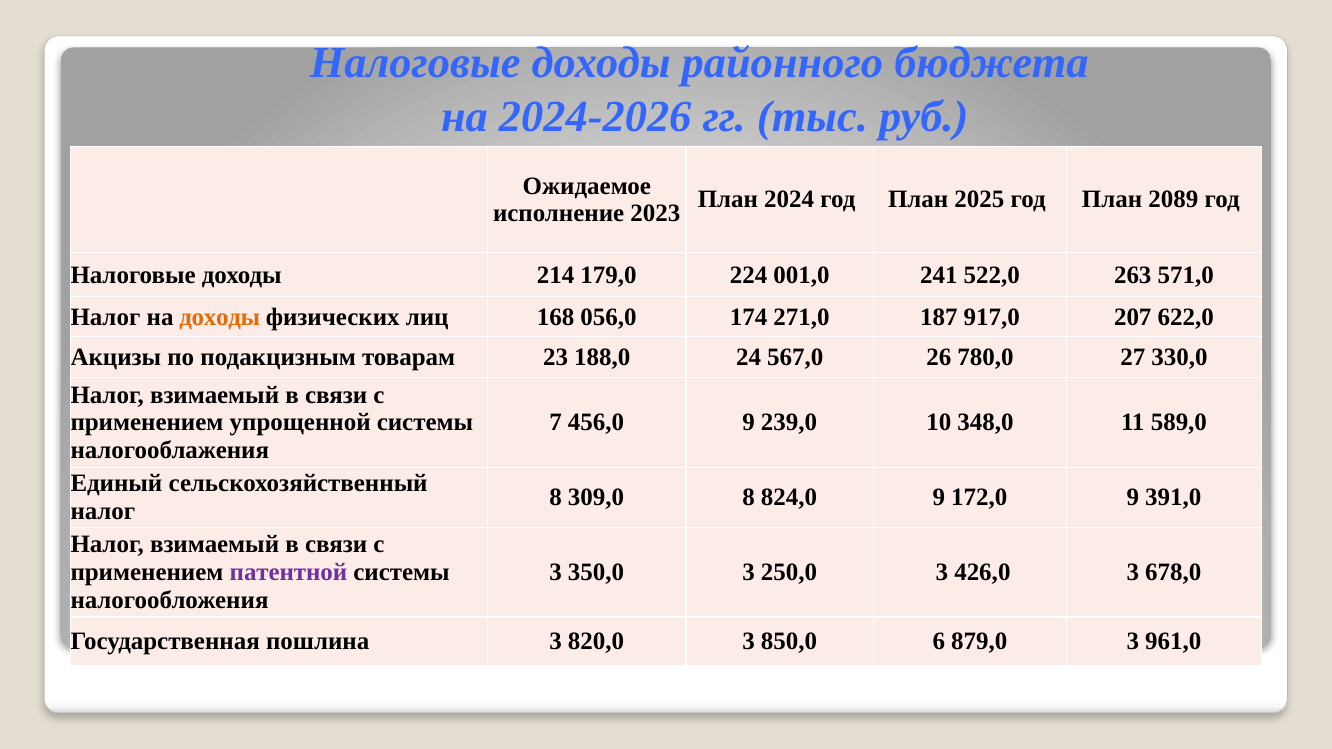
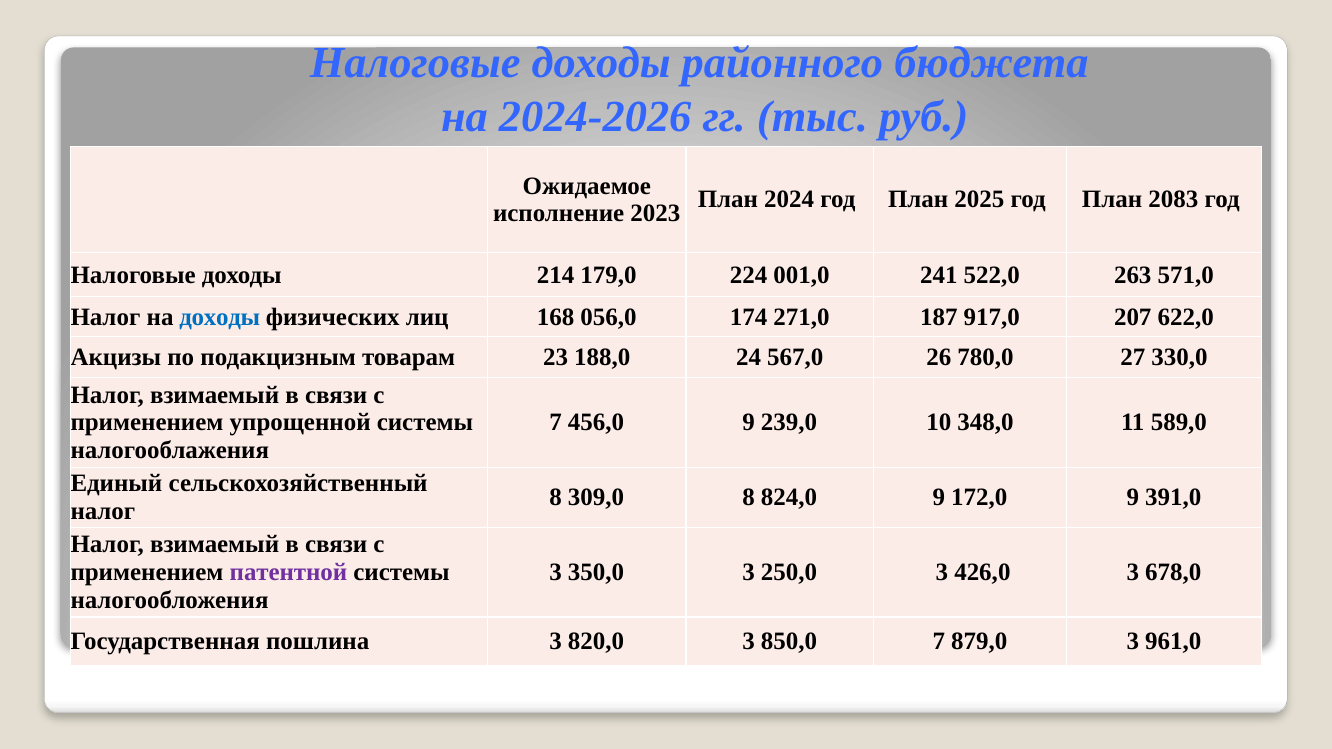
2089: 2089 -> 2083 (1173, 200)
доходы colour: orange -> blue (220, 317)
850,0 6: 6 -> 7 (939, 642)
